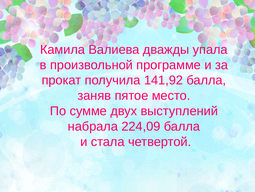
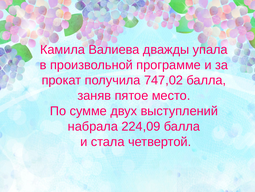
141,92: 141,92 -> 747,02 (164, 80)
